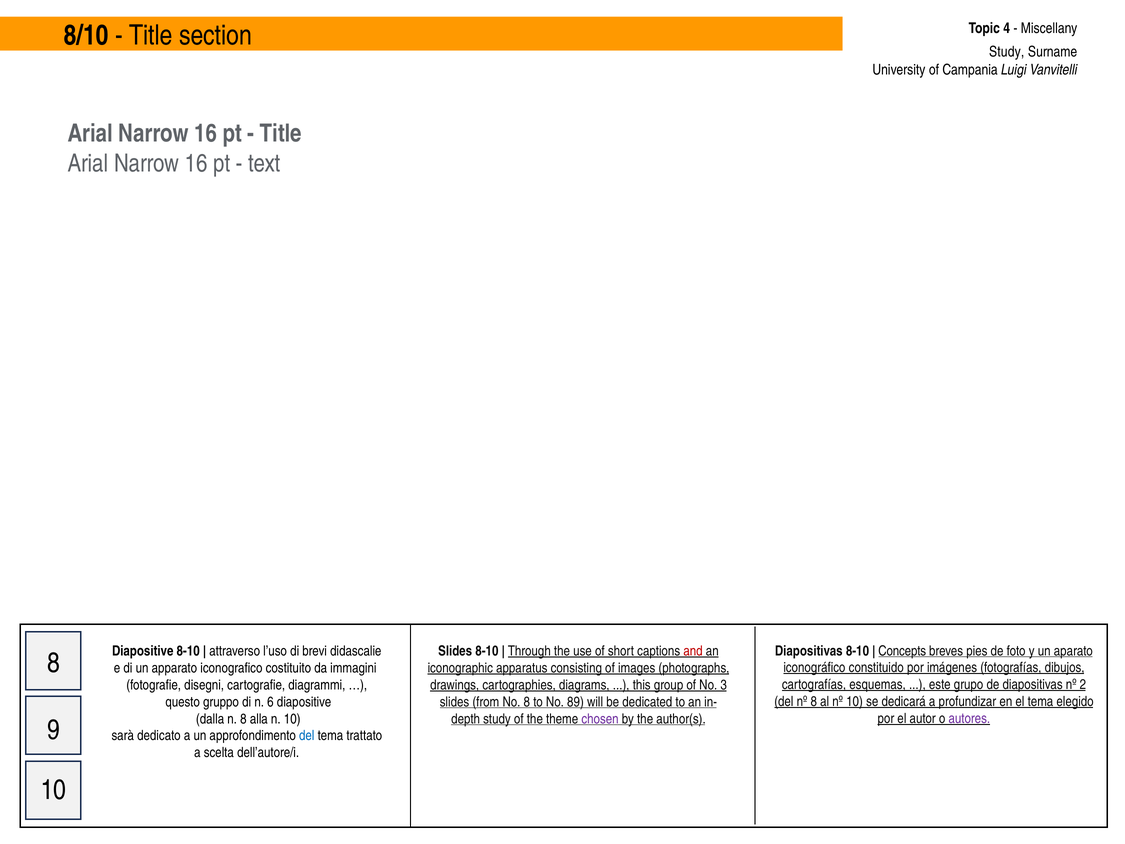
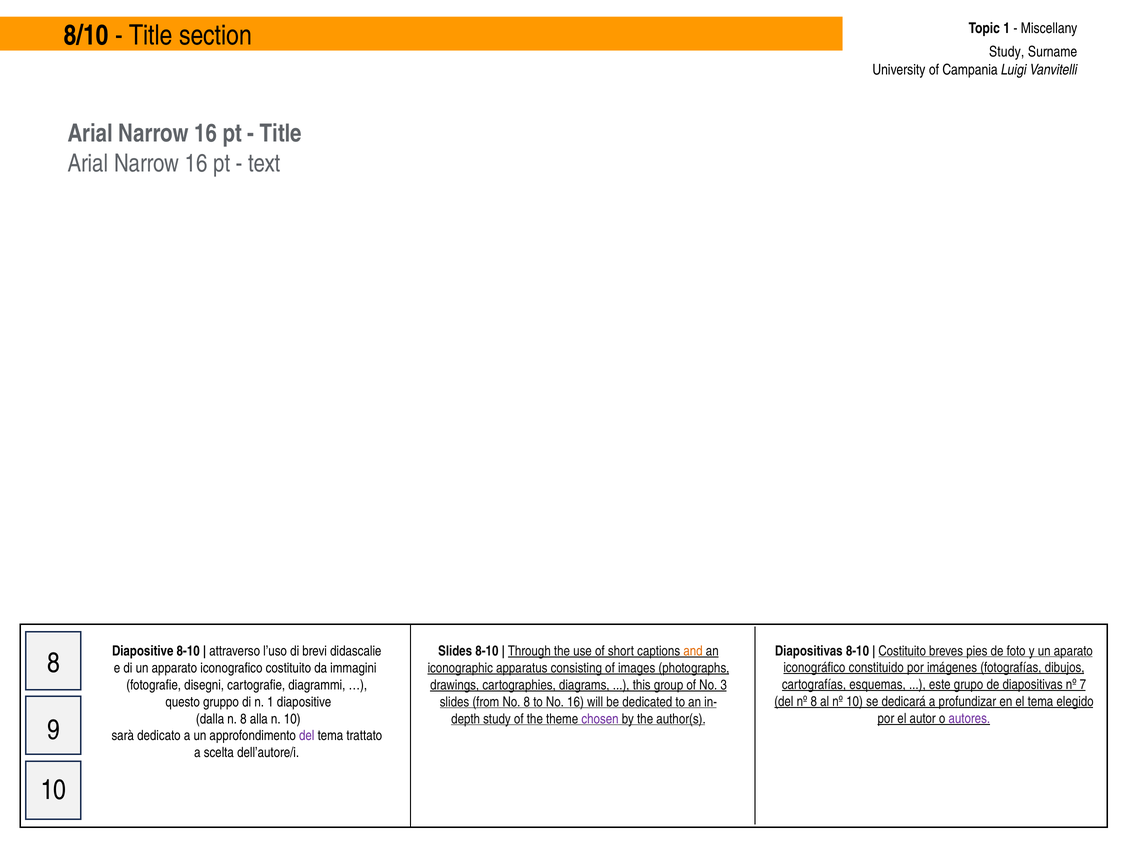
Topic 4: 4 -> 1 (1007, 28)
Concepts: Concepts -> Costituito (902, 651)
and colour: red -> orange (693, 651)
2: 2 -> 7 (1083, 685)
n 6: 6 -> 1 (270, 702)
No 89: 89 -> 16 (575, 702)
del colour: blue -> purple (307, 736)
